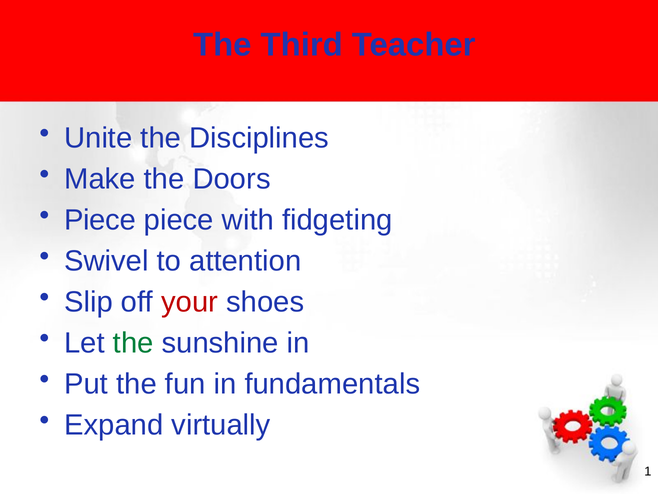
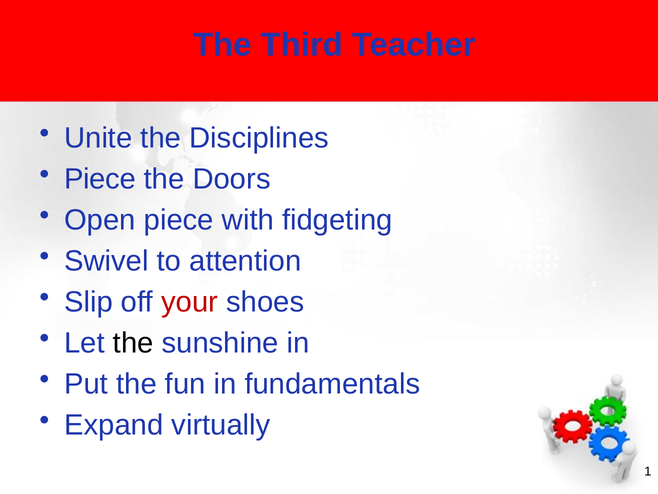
Make: Make -> Piece (100, 179)
Piece: Piece -> Open (100, 220)
the colour: green -> black (133, 343)
